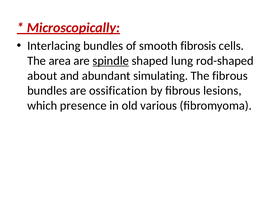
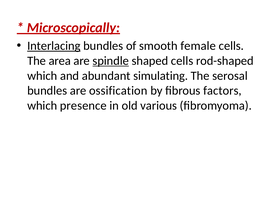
Interlacing underline: none -> present (54, 46)
fibrosis: fibrosis -> female (198, 46)
shaped lung: lung -> cells (182, 61)
about: about -> which (42, 75)
The fibrous: fibrous -> serosal (230, 75)
lesions: lesions -> factors (222, 90)
